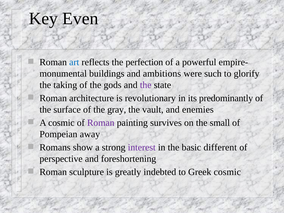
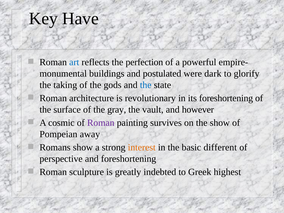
Even: Even -> Have (80, 19)
ambitions: ambitions -> postulated (162, 74)
such: such -> dark (213, 74)
the colour: purple -> blue (146, 85)
its predominantly: predominantly -> foreshortening (226, 98)
enemies: enemies -> however (198, 110)
the small: small -> show (220, 123)
interest colour: purple -> orange (142, 147)
Greek cosmic: cosmic -> highest (227, 172)
